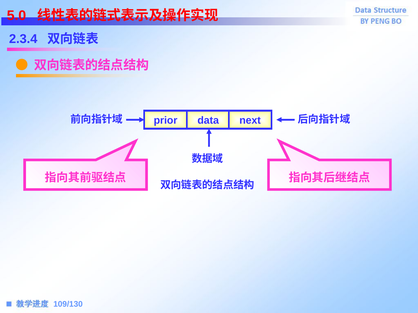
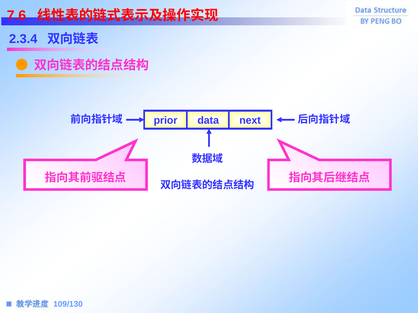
5.0: 5.0 -> 7.6 (16, 16)
